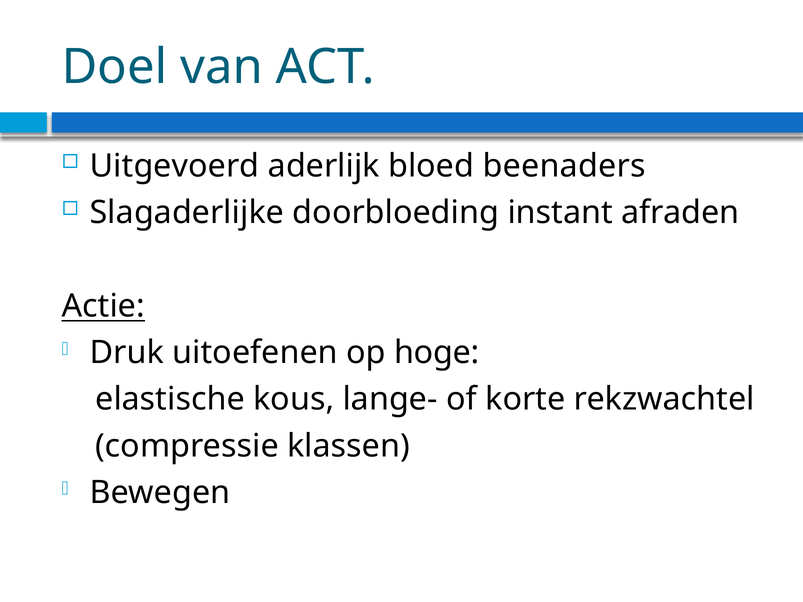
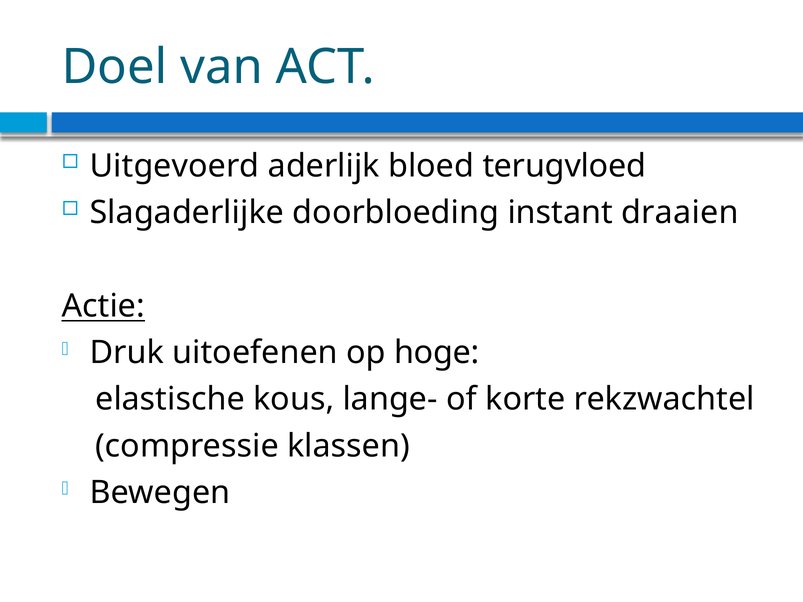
beenaders: beenaders -> terugvloed (564, 166)
afraden: afraden -> draaien (680, 213)
